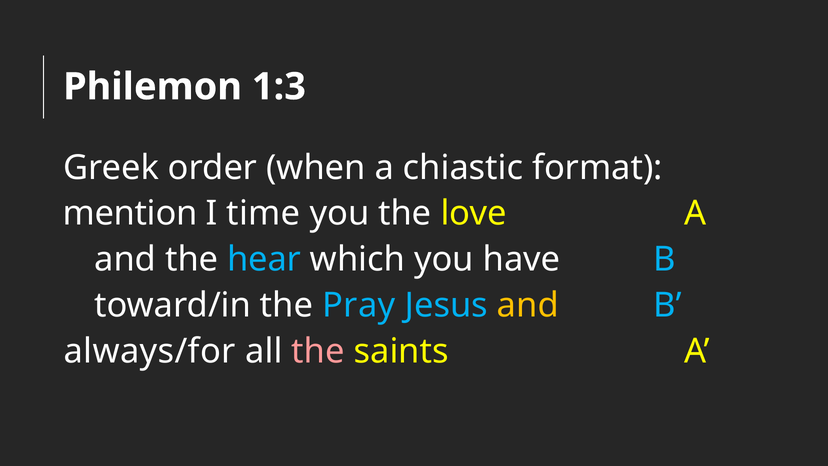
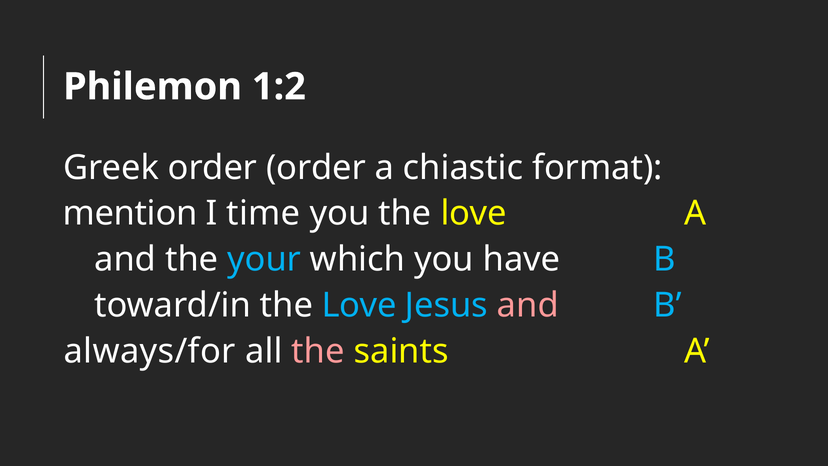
1:3: 1:3 -> 1:2 (279, 87)
order when: when -> order (316, 168)
hear: hear -> your (264, 259)
toward/in the Pray: Pray -> Love (359, 305)
and colour: yellow -> pink (528, 305)
